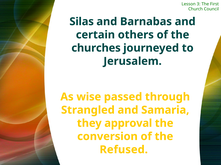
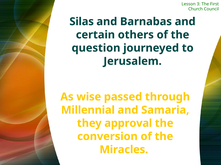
churches: churches -> question (96, 48)
Strangled: Strangled -> Millennial (88, 110)
Refused: Refused -> Miracles (124, 150)
